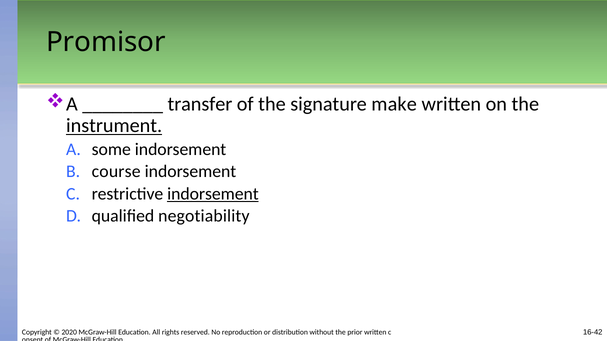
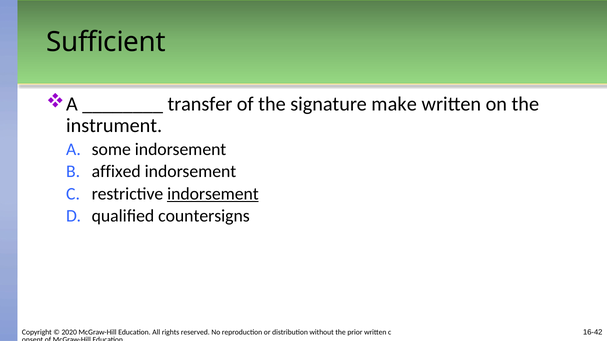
Promisor: Promisor -> Sufficient (106, 42)
instrument underline: present -> none (114, 126)
course: course -> affixed (116, 172)
negotiability: negotiability -> countersigns (204, 216)
